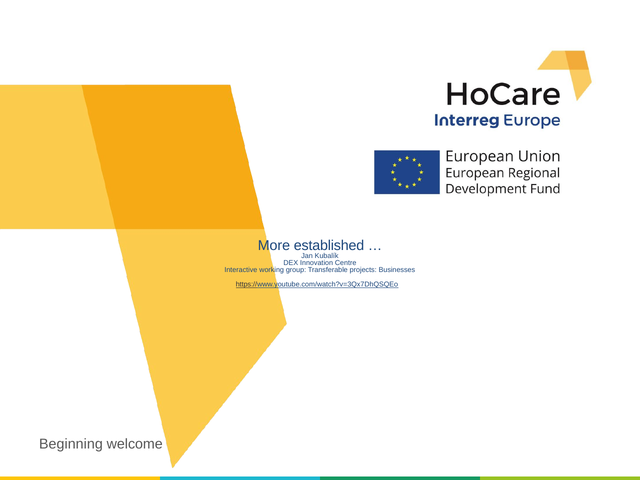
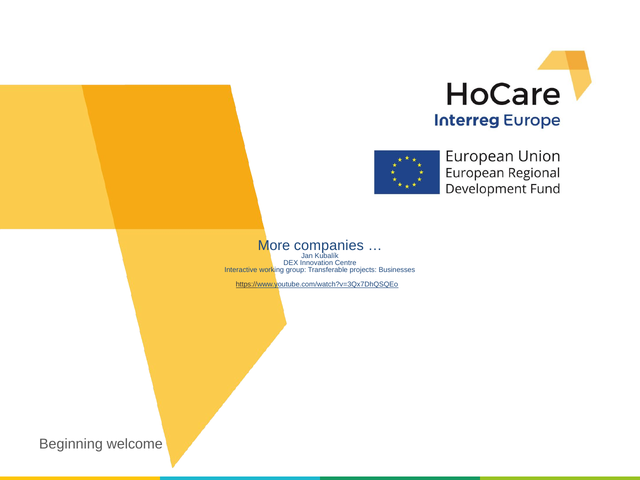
established: established -> companies (329, 245)
